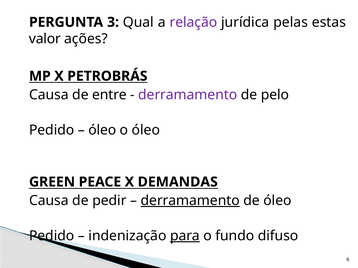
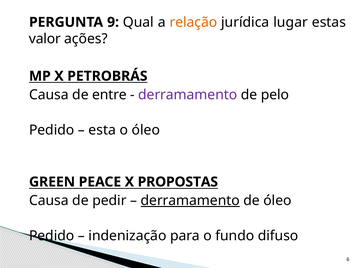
3: 3 -> 9 (113, 22)
relação colour: purple -> orange (193, 22)
pelas: pelas -> lugar (291, 22)
óleo: óleo -> esta (102, 130)
DEMANDAS: DEMANDAS -> PROPOSTAS (178, 182)
para underline: present -> none (185, 236)
